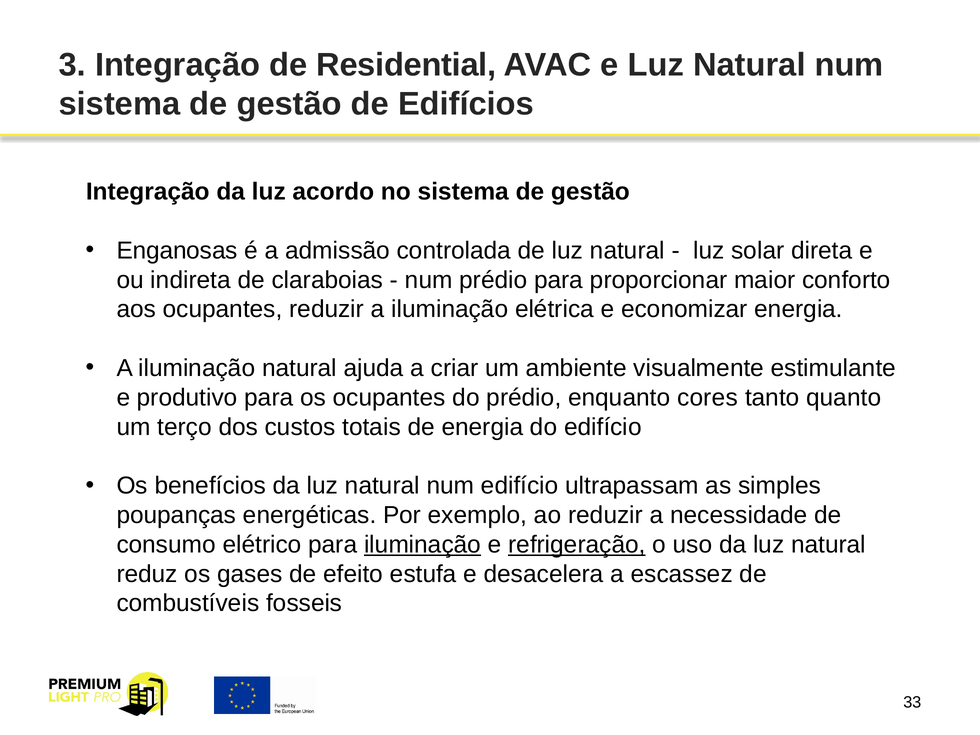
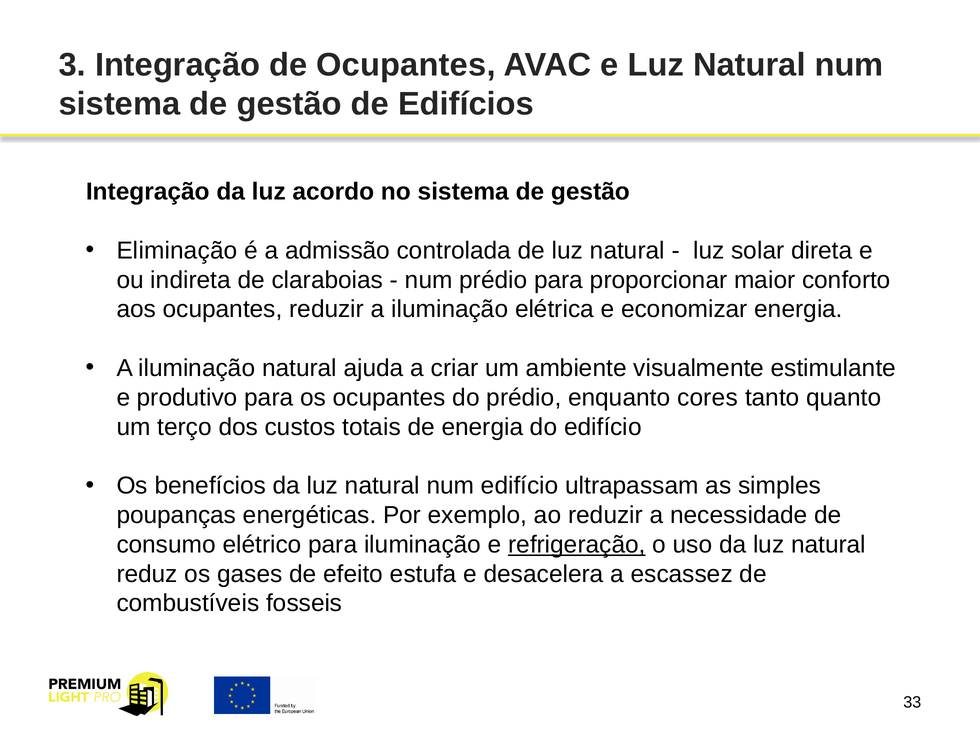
de Residential: Residential -> Ocupantes (406, 65)
Enganosas: Enganosas -> Eliminação (177, 251)
iluminação underline: present -> none (423, 545)
